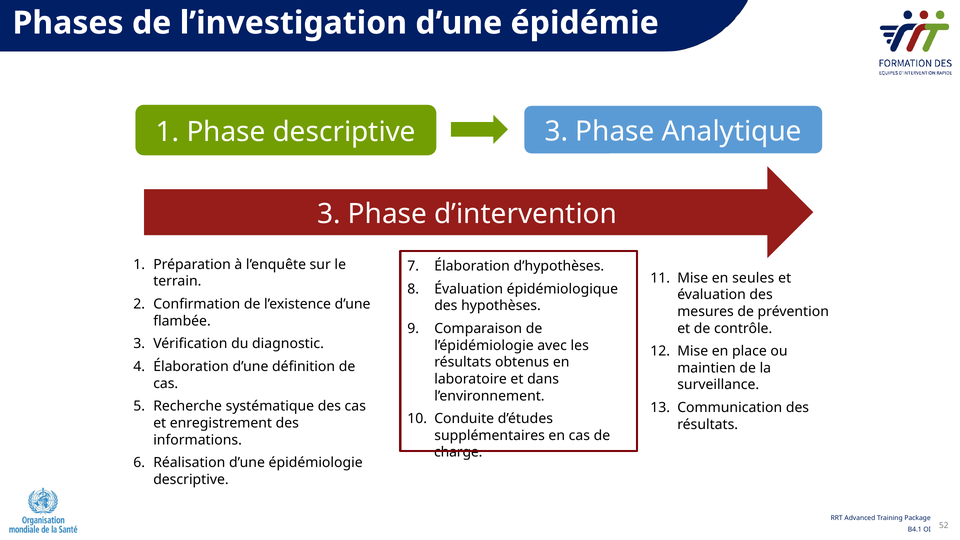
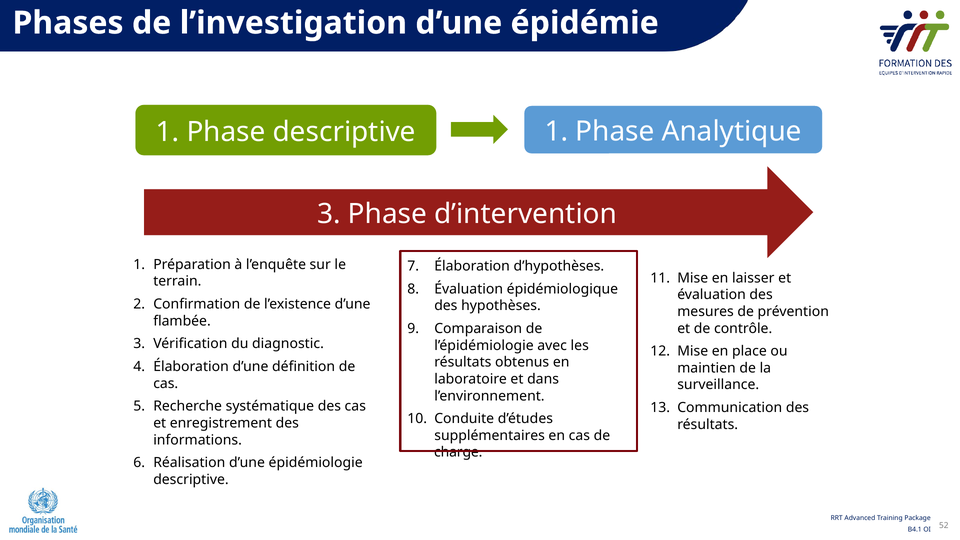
descriptive 3: 3 -> 1 (557, 132)
seules: seules -> laisser (753, 278)
